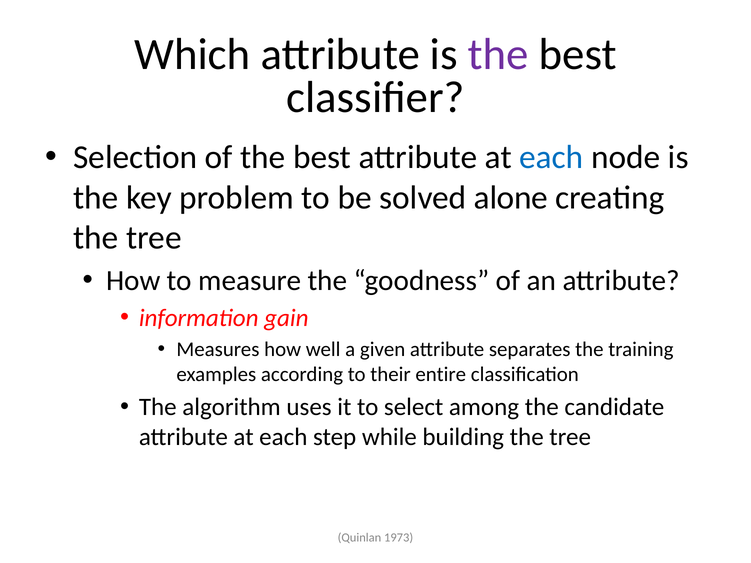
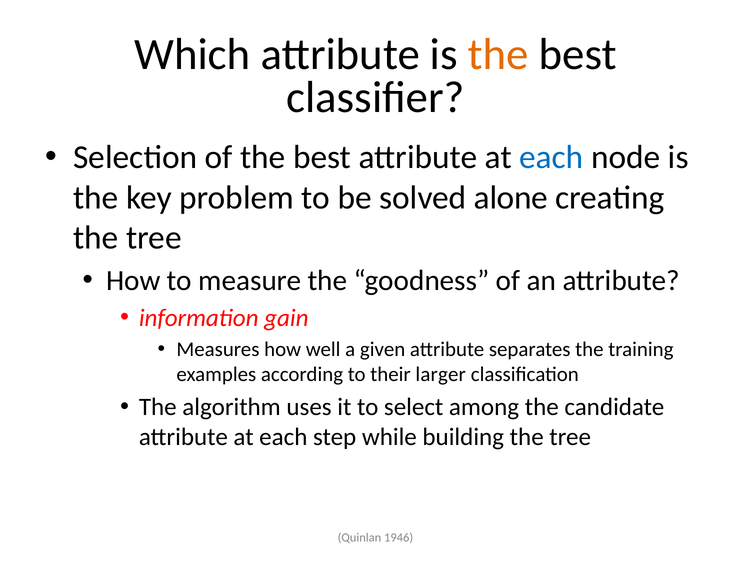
the colour: purple -> orange (498, 55)
entire: entire -> larger (441, 375)
1973: 1973 -> 1946 (399, 538)
